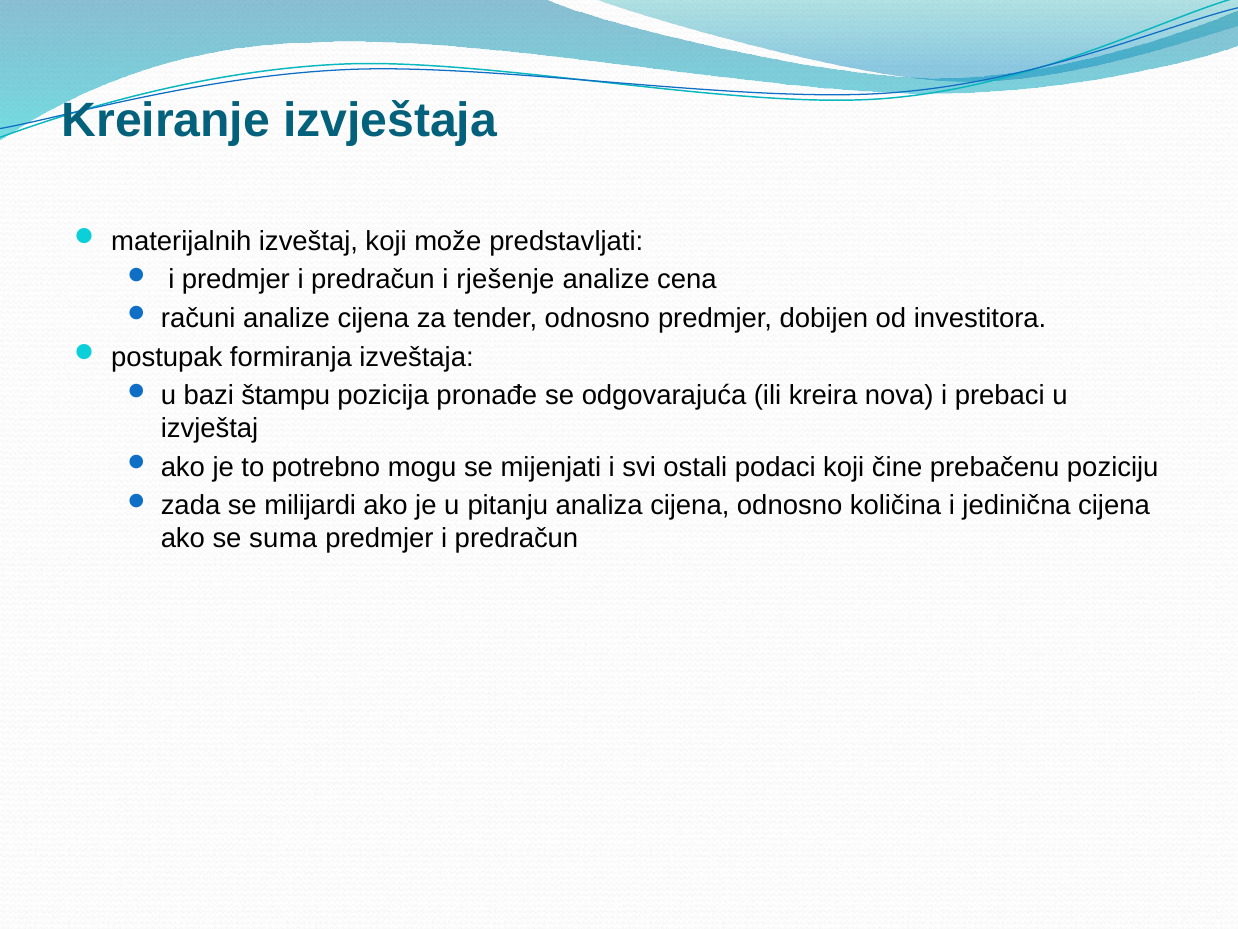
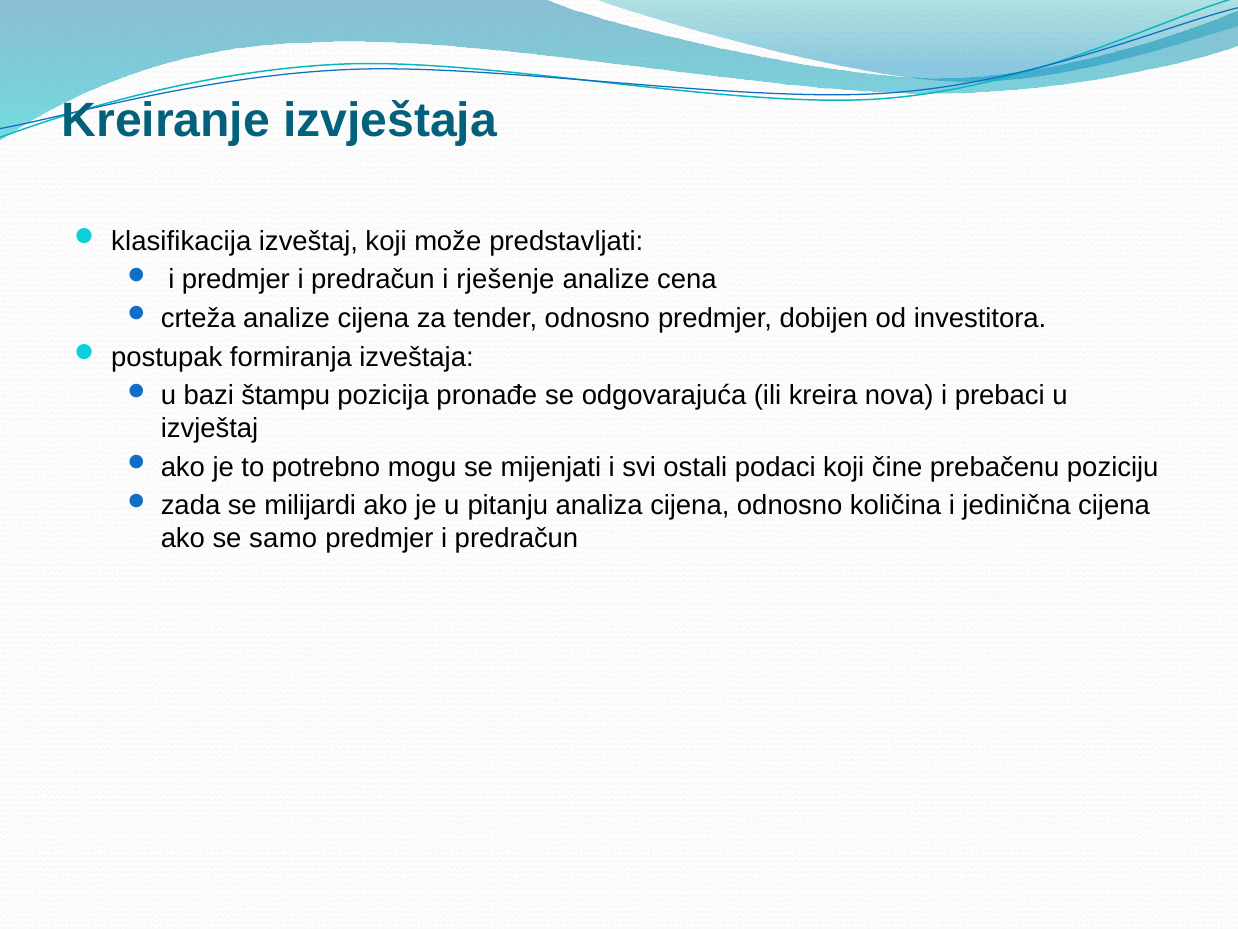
materijalnih: materijalnih -> klasifikacija (181, 241)
računi: računi -> crteža (198, 318)
suma: suma -> samo (283, 538)
